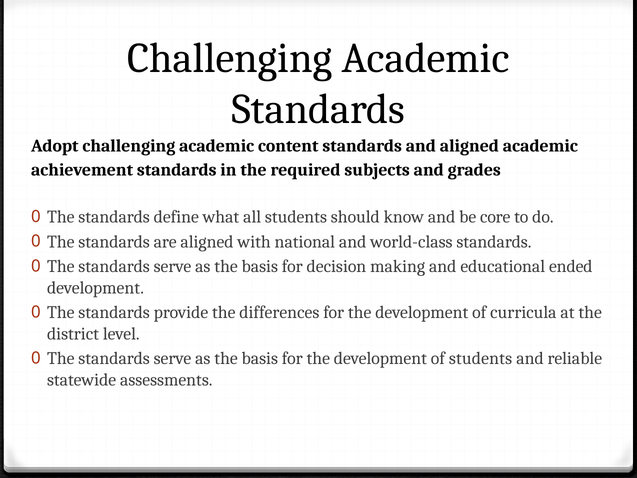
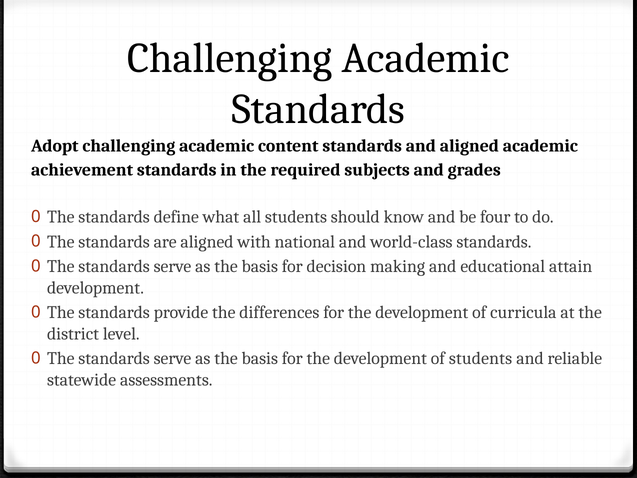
core: core -> four (495, 217)
ended: ended -> attain (571, 266)
